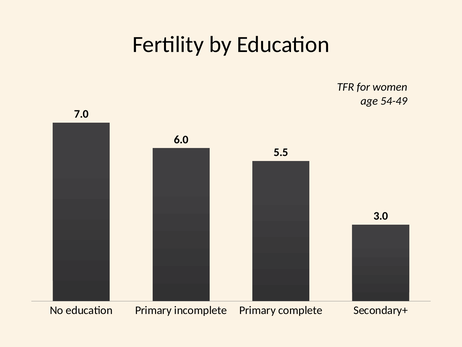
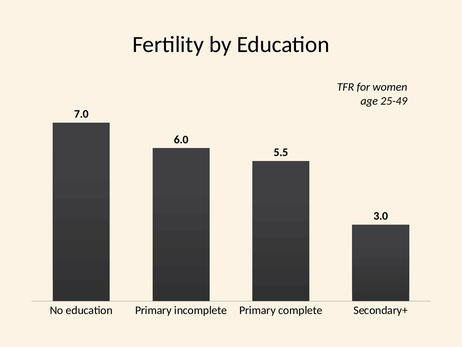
54-49: 54-49 -> 25-49 (394, 101)
